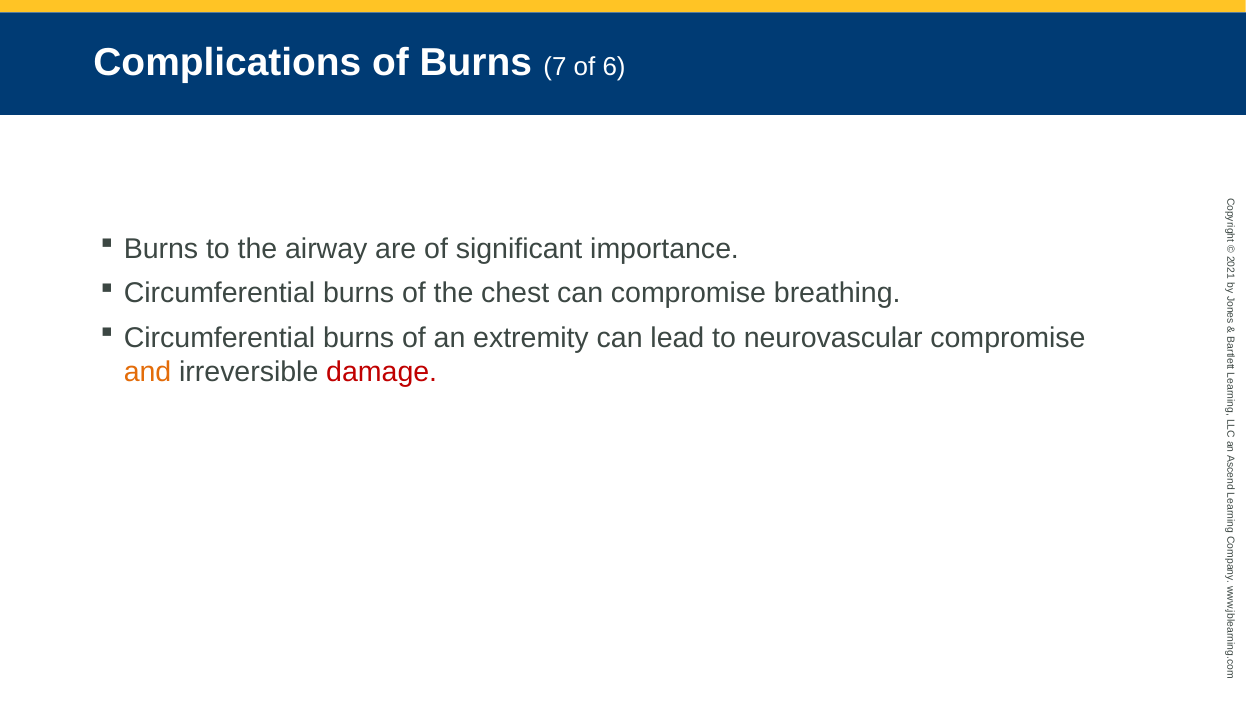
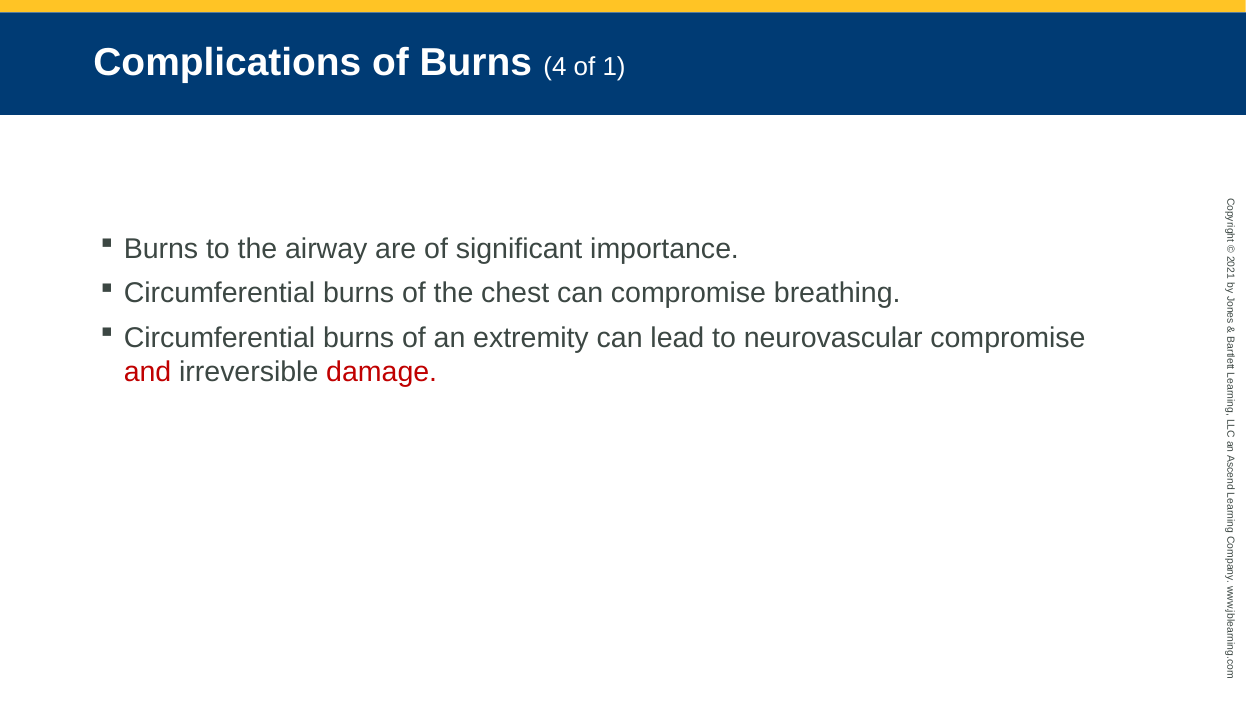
7: 7 -> 4 (555, 67)
of 6: 6 -> 1 (614, 67)
and colour: orange -> red (148, 372)
